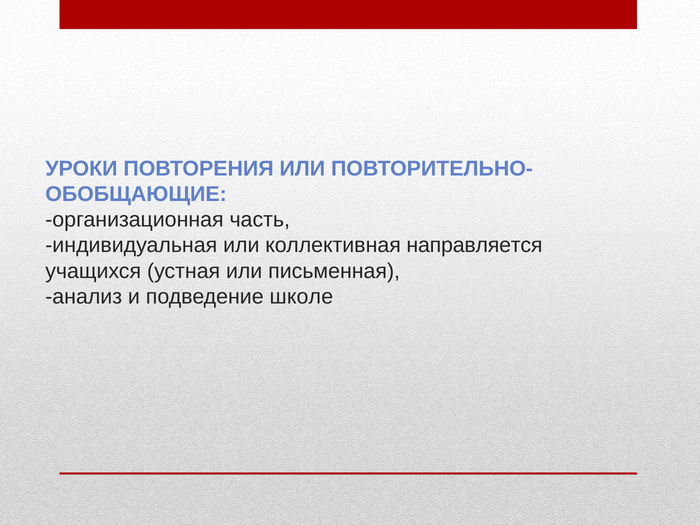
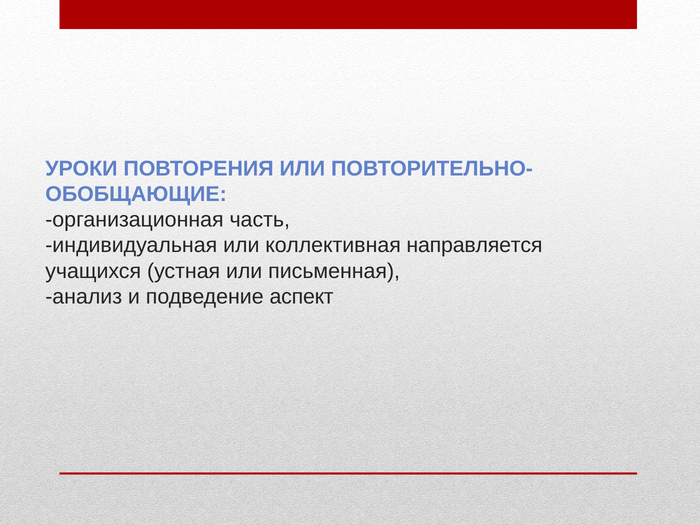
школе: школе -> аспект (302, 297)
